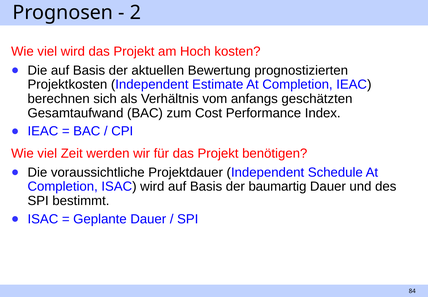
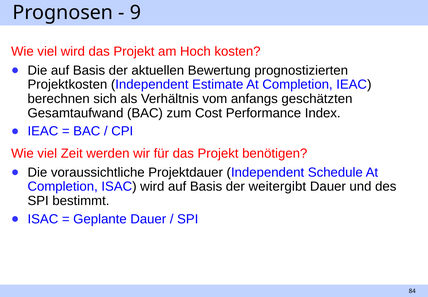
2: 2 -> 9 (135, 13)
baumartig: baumartig -> weitergibt (277, 186)
